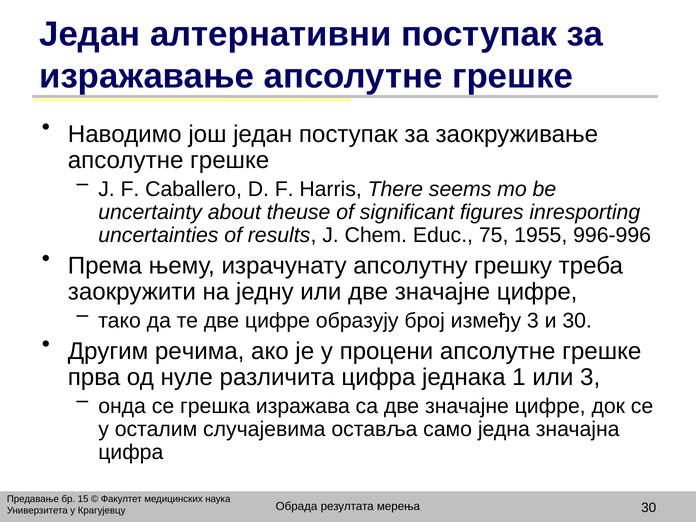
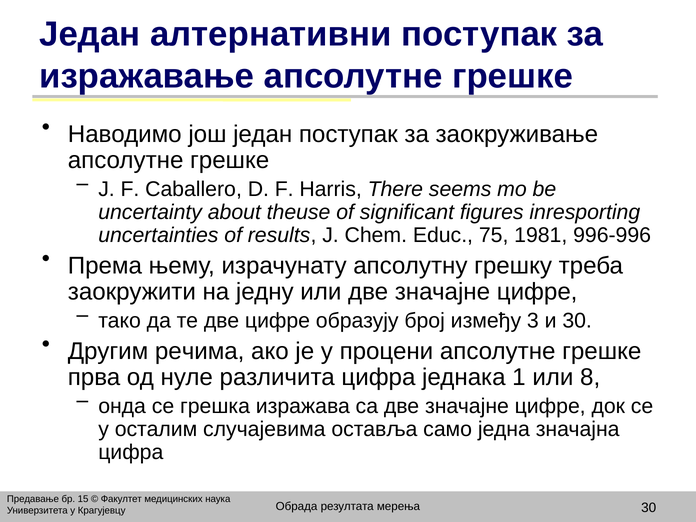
1955: 1955 -> 1981 (541, 235)
или 3: 3 -> 8 (590, 377)
